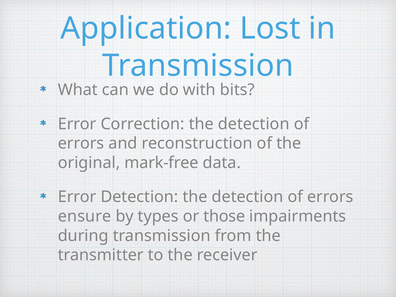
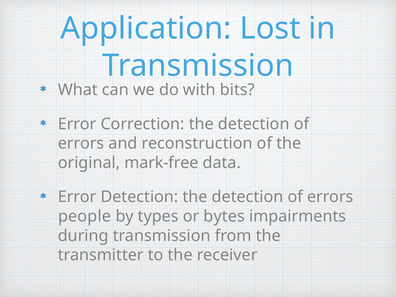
ensure: ensure -> people (85, 216)
those: those -> bytes (224, 216)
